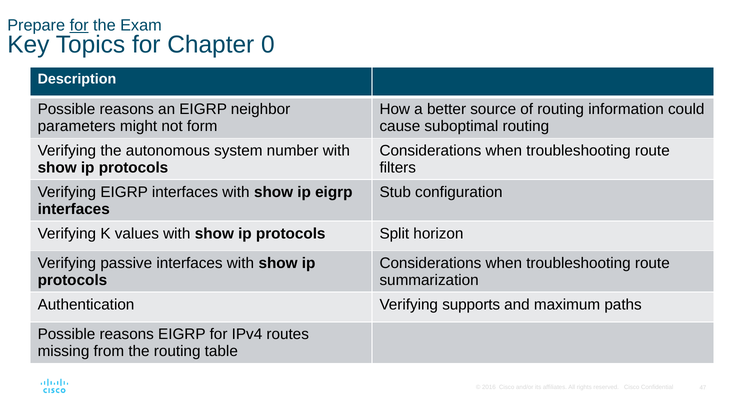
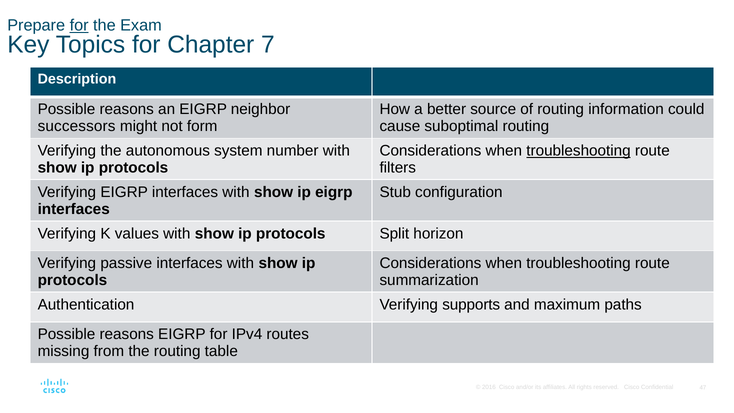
0: 0 -> 7 (268, 45)
parameters: parameters -> successors (77, 126)
troubleshooting underline: none -> present (579, 151)
